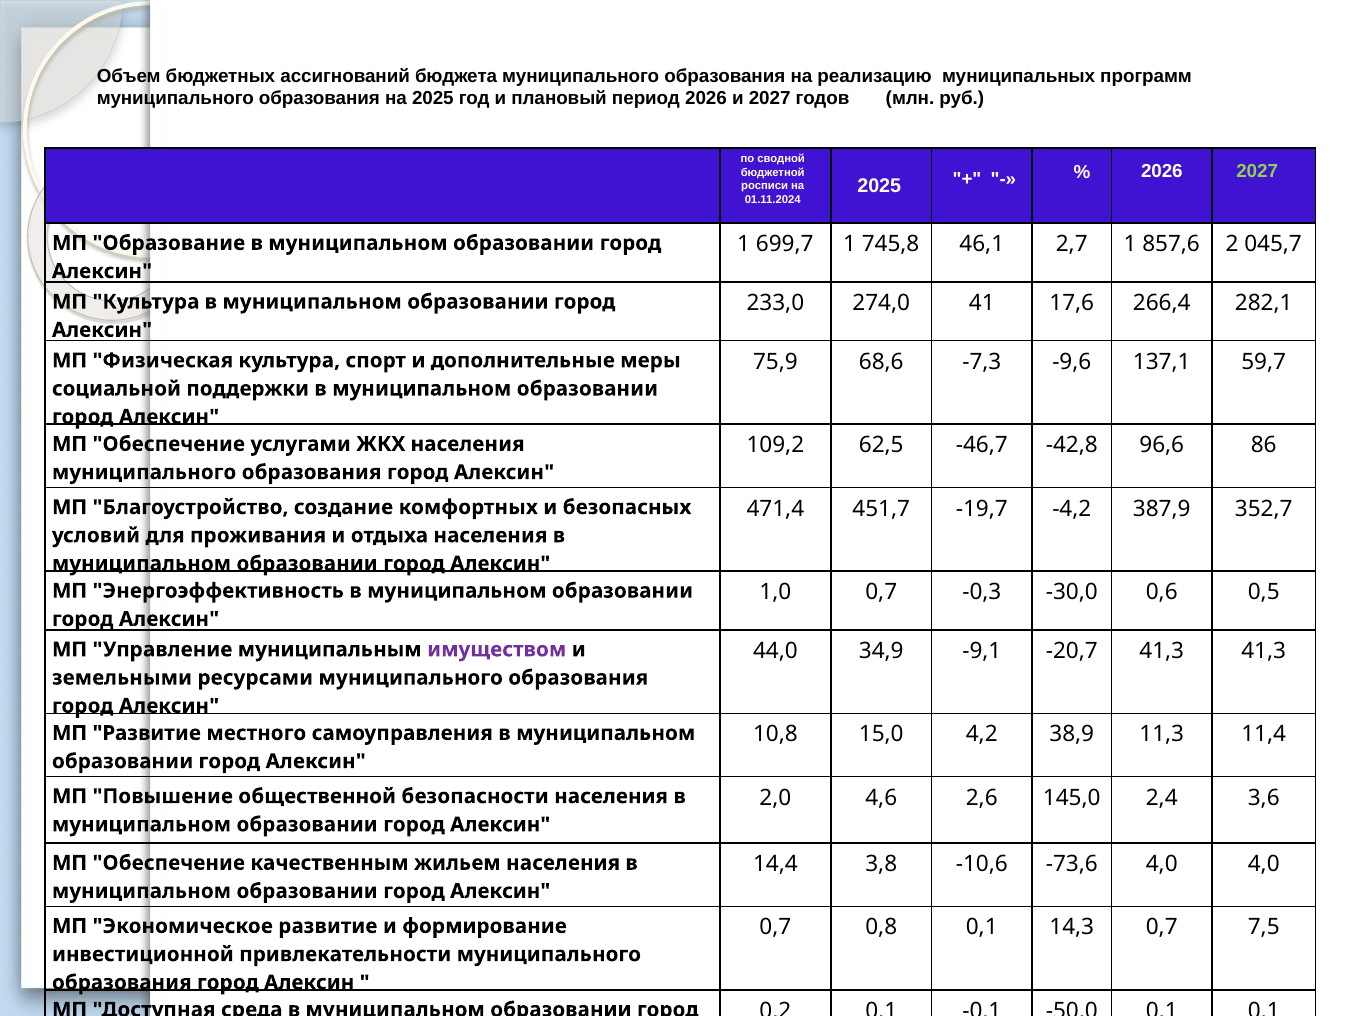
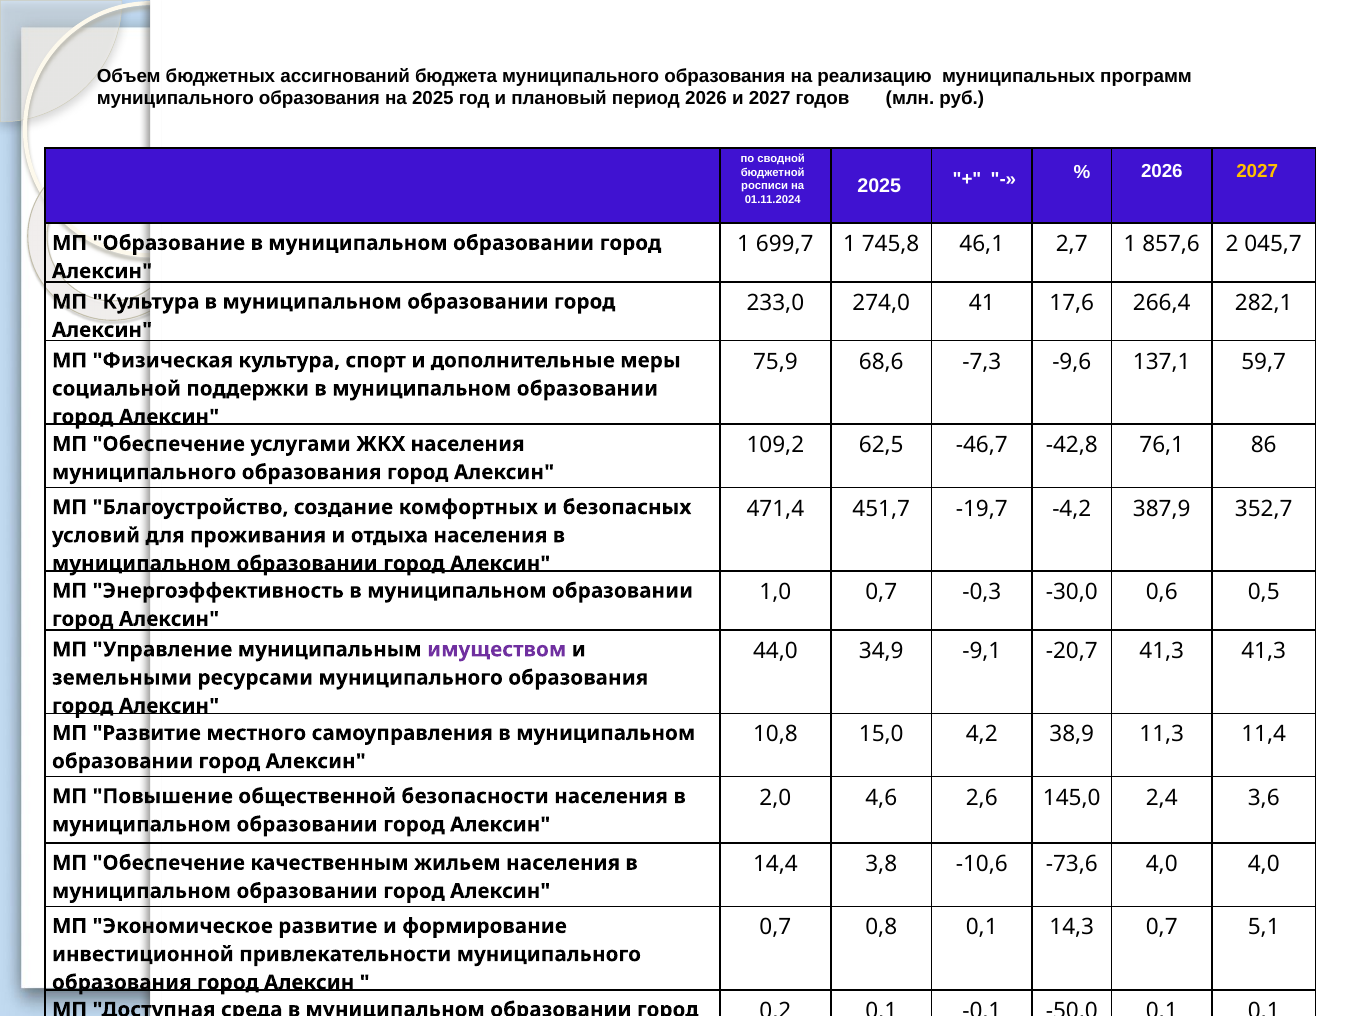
2027 colour: light green -> yellow (1257, 171)
96,6: 96,6 -> 76,1 (1162, 446)
7,5: 7,5 -> 5,1 (1264, 928)
